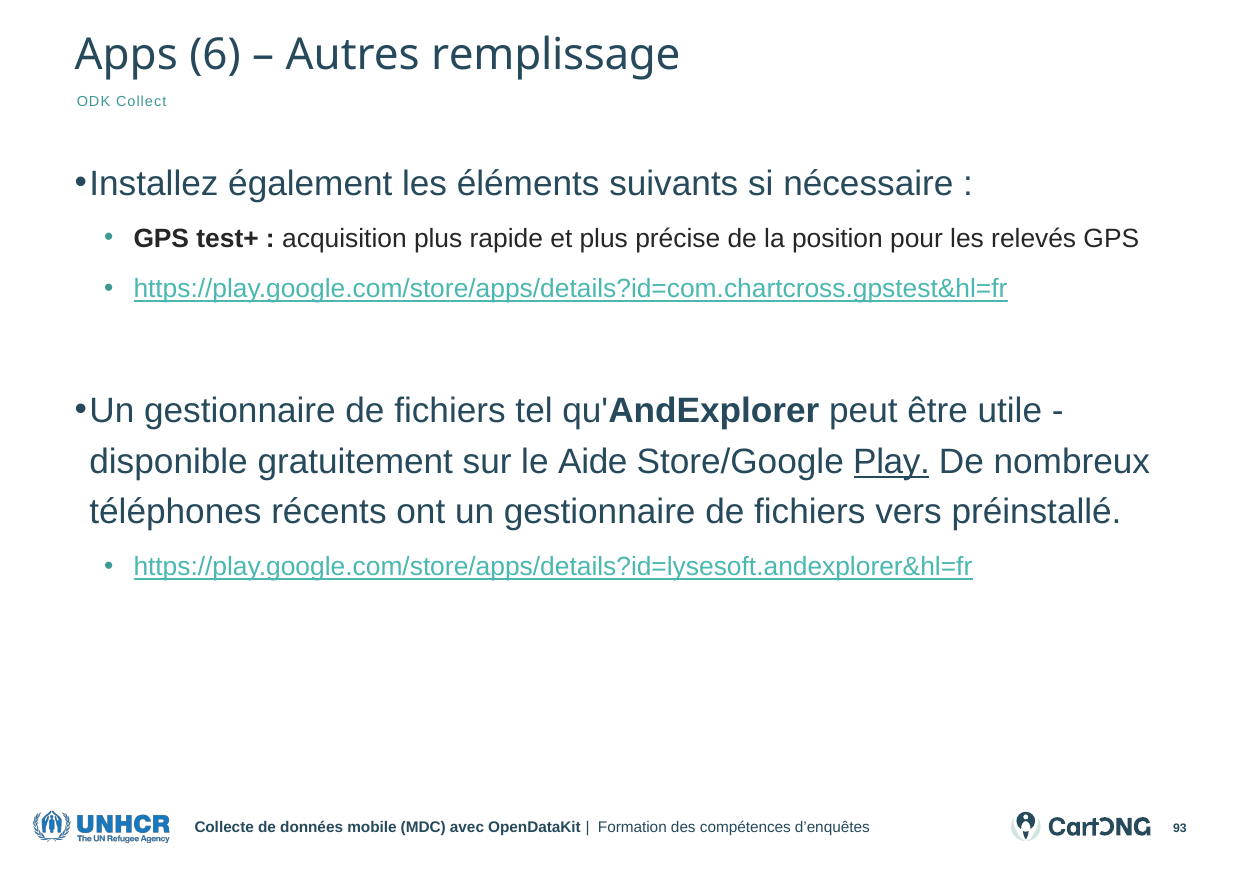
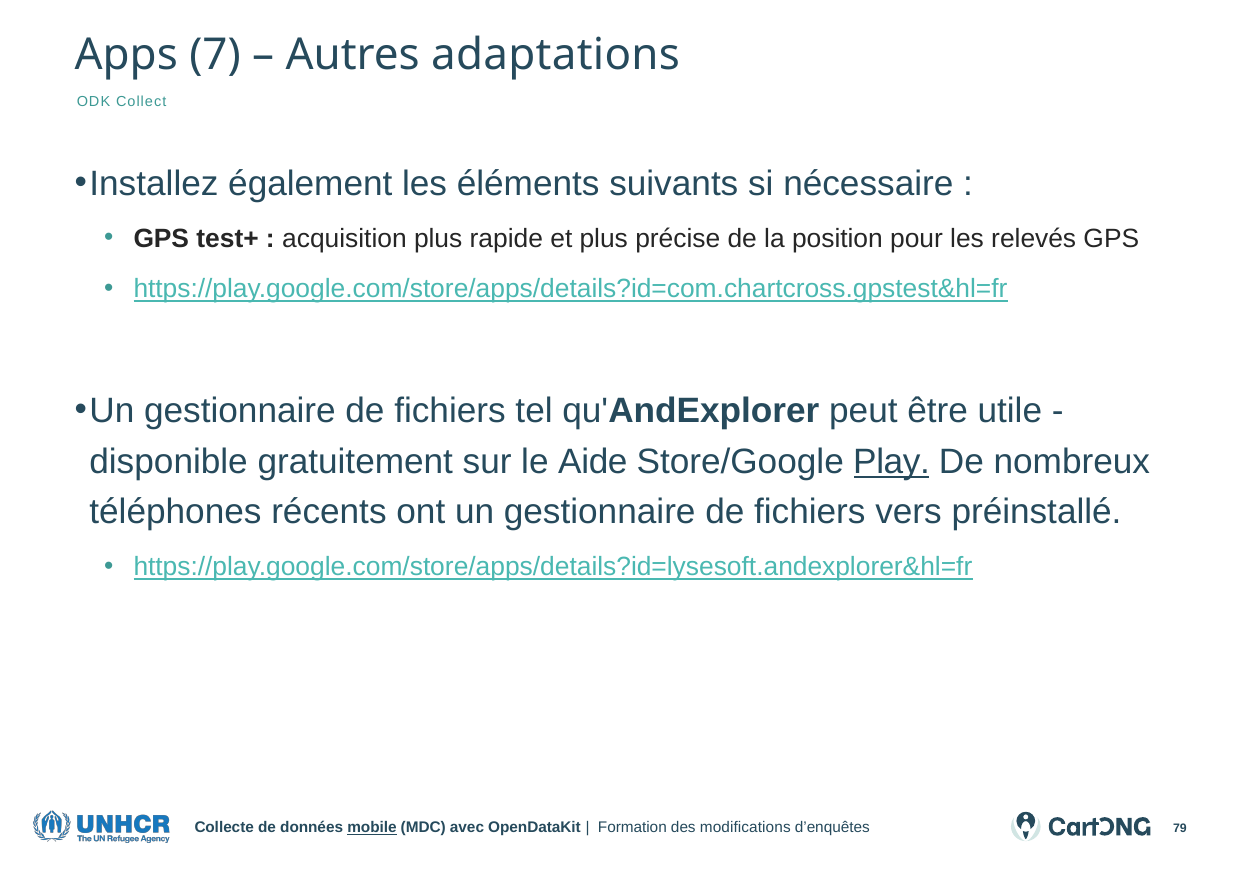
6: 6 -> 7 (215, 55)
remplissage: remplissage -> adaptations (556, 55)
mobile underline: none -> present (372, 827)
compétences: compétences -> modifications (745, 827)
93: 93 -> 79 (1180, 828)
